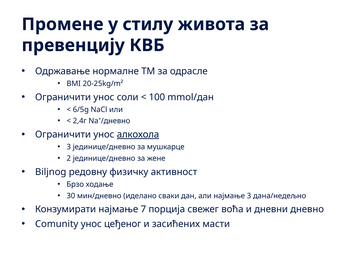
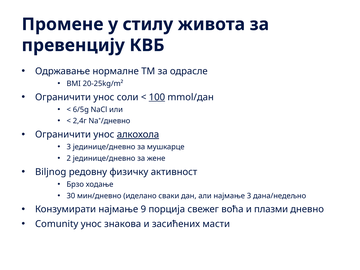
100 underline: none -> present (157, 97)
7: 7 -> 9 (143, 209)
дневни: дневни -> плазми (271, 209)
цеђеног: цеђеног -> знакова (123, 224)
